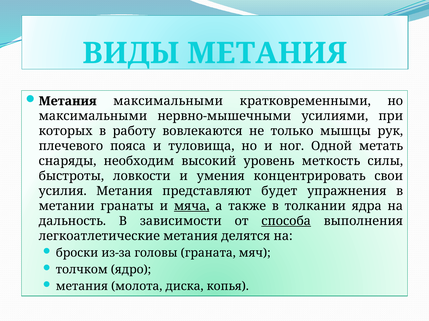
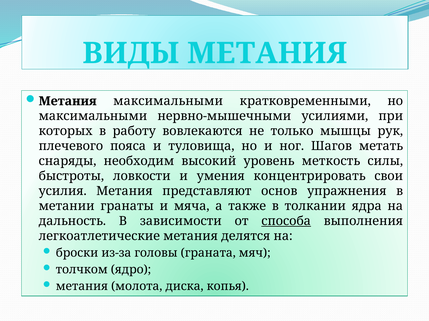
Одной: Одной -> Шагов (331, 146)
будет: будет -> основ (279, 191)
мяча underline: present -> none (192, 206)
